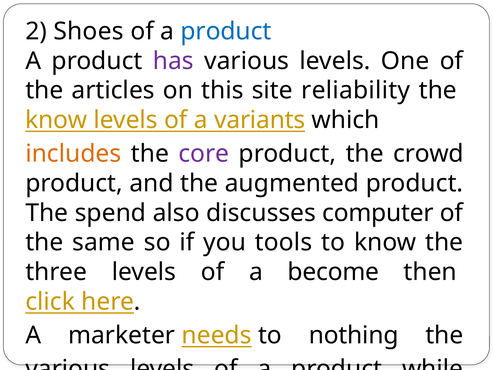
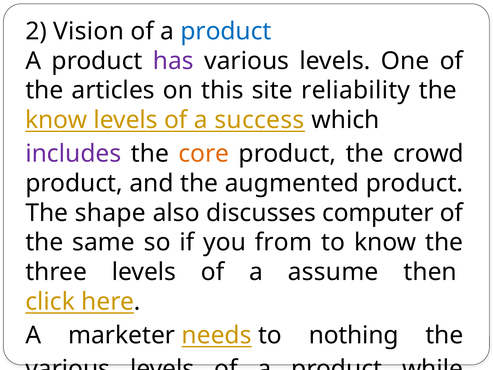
Shoes: Shoes -> Vision (89, 31)
variants: variants -> success (259, 120)
includes colour: orange -> purple (73, 154)
core colour: purple -> orange (204, 154)
spend: spend -> shape (110, 213)
tools: tools -> from (284, 242)
become: become -> assume (333, 272)
